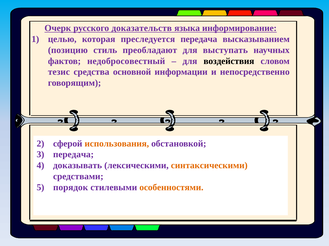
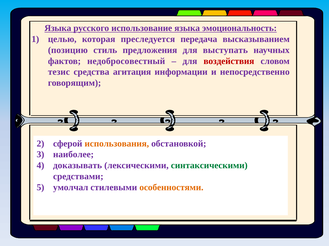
Очерк: Очерк -> Языка (58, 28)
доказательств: доказательств -> использование (142, 28)
информирование: информирование -> эмоциональность (239, 28)
преобладают: преобладают -> предложения (150, 50)
воздействия colour: black -> red (229, 61)
основной: основной -> агитация (132, 72)
передача: передача -> наиболее (73, 155)
синтаксическими colour: orange -> green (209, 166)
порядок: порядок -> умолчал (71, 188)
